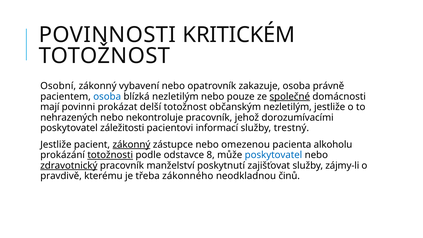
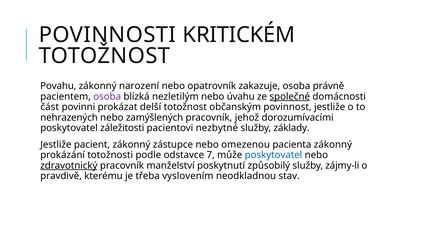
Osobní: Osobní -> Povahu (58, 86)
vybavení: vybavení -> narození (139, 86)
osoba colour: blue -> purple (107, 97)
pouze: pouze -> úvahu (241, 97)
mají: mají -> část (50, 107)
občanským nezletilým: nezletilým -> povinnost (288, 107)
nekontroluje: nekontroluje -> zamýšlených (155, 117)
informací: informací -> nezbytné (217, 128)
trestný: trestný -> základy (292, 128)
zákonný underline: present -> none (131, 145)
pacienta alkoholu: alkoholu -> zákonný (333, 145)
totožnosti underline: present -> none (110, 155)
8: 8 -> 7 (211, 155)
zajišťovat: zajišťovat -> způsobilý (269, 166)
zákonného: zákonného -> vyslovením (188, 176)
činů: činů -> stav (289, 176)
